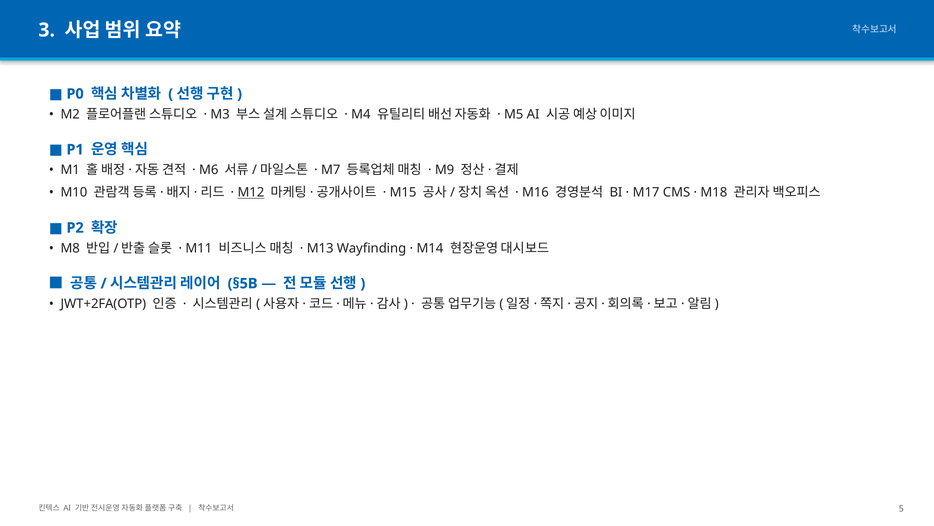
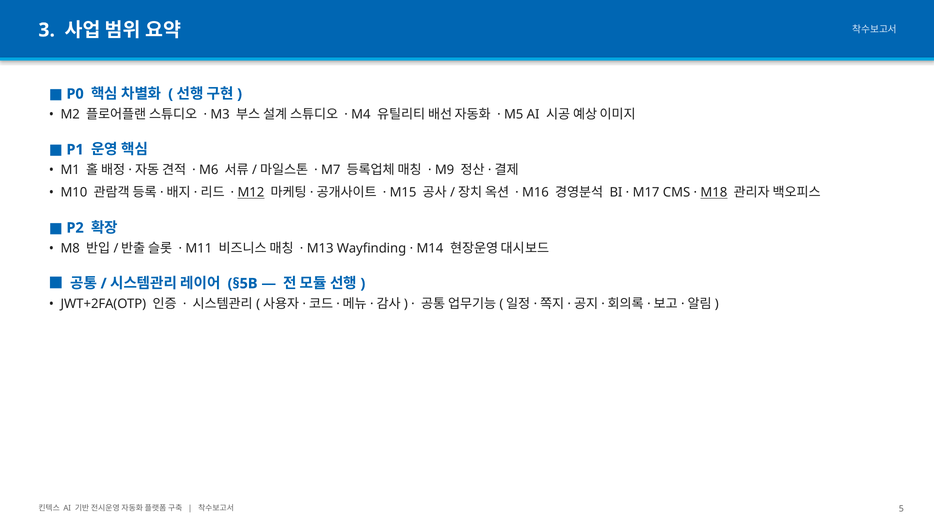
M18 underline: none -> present (714, 192)
